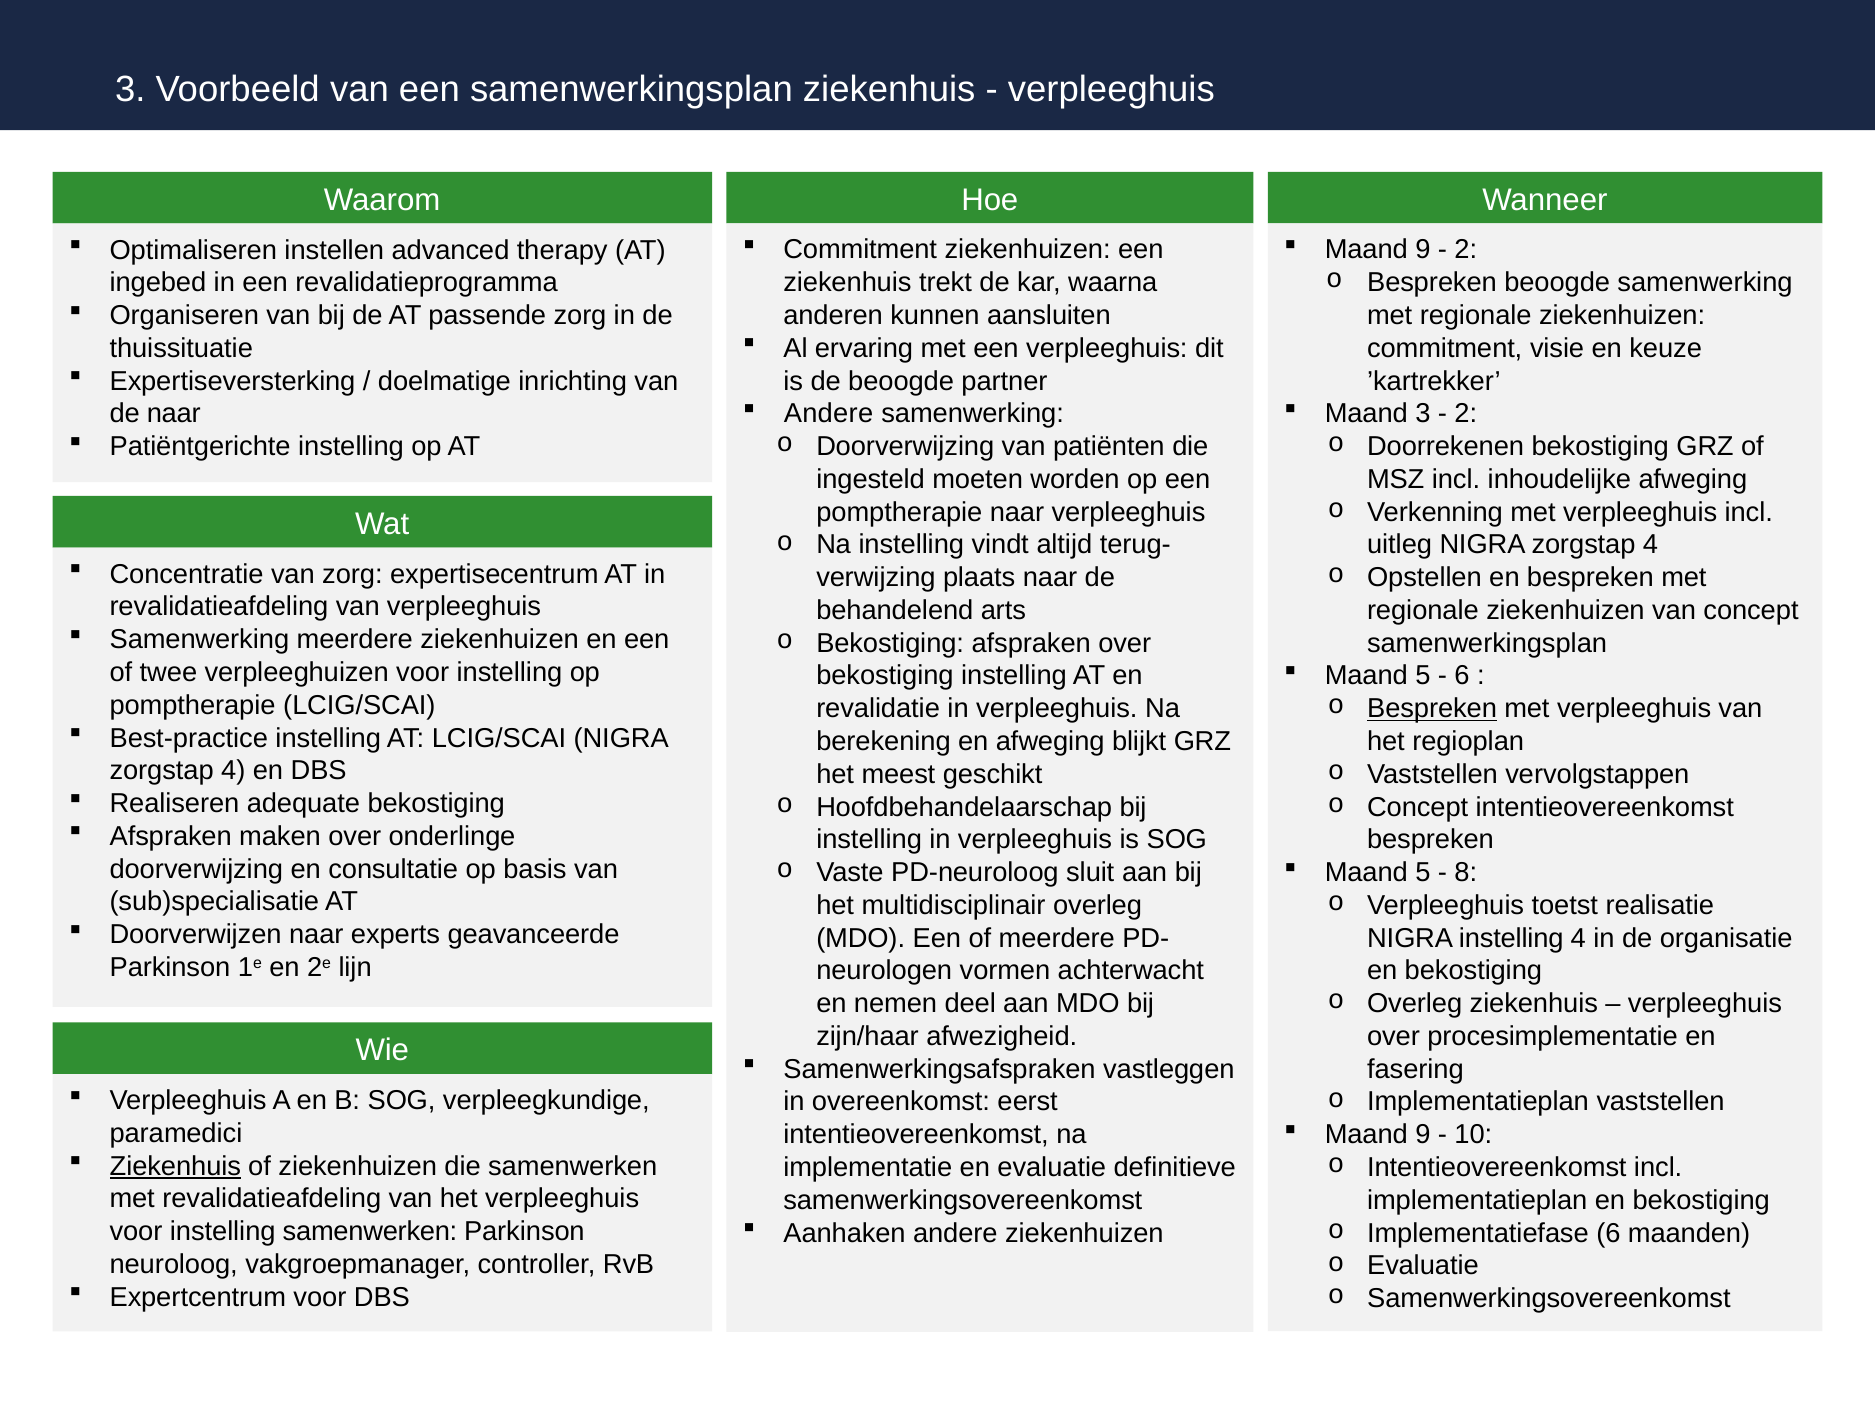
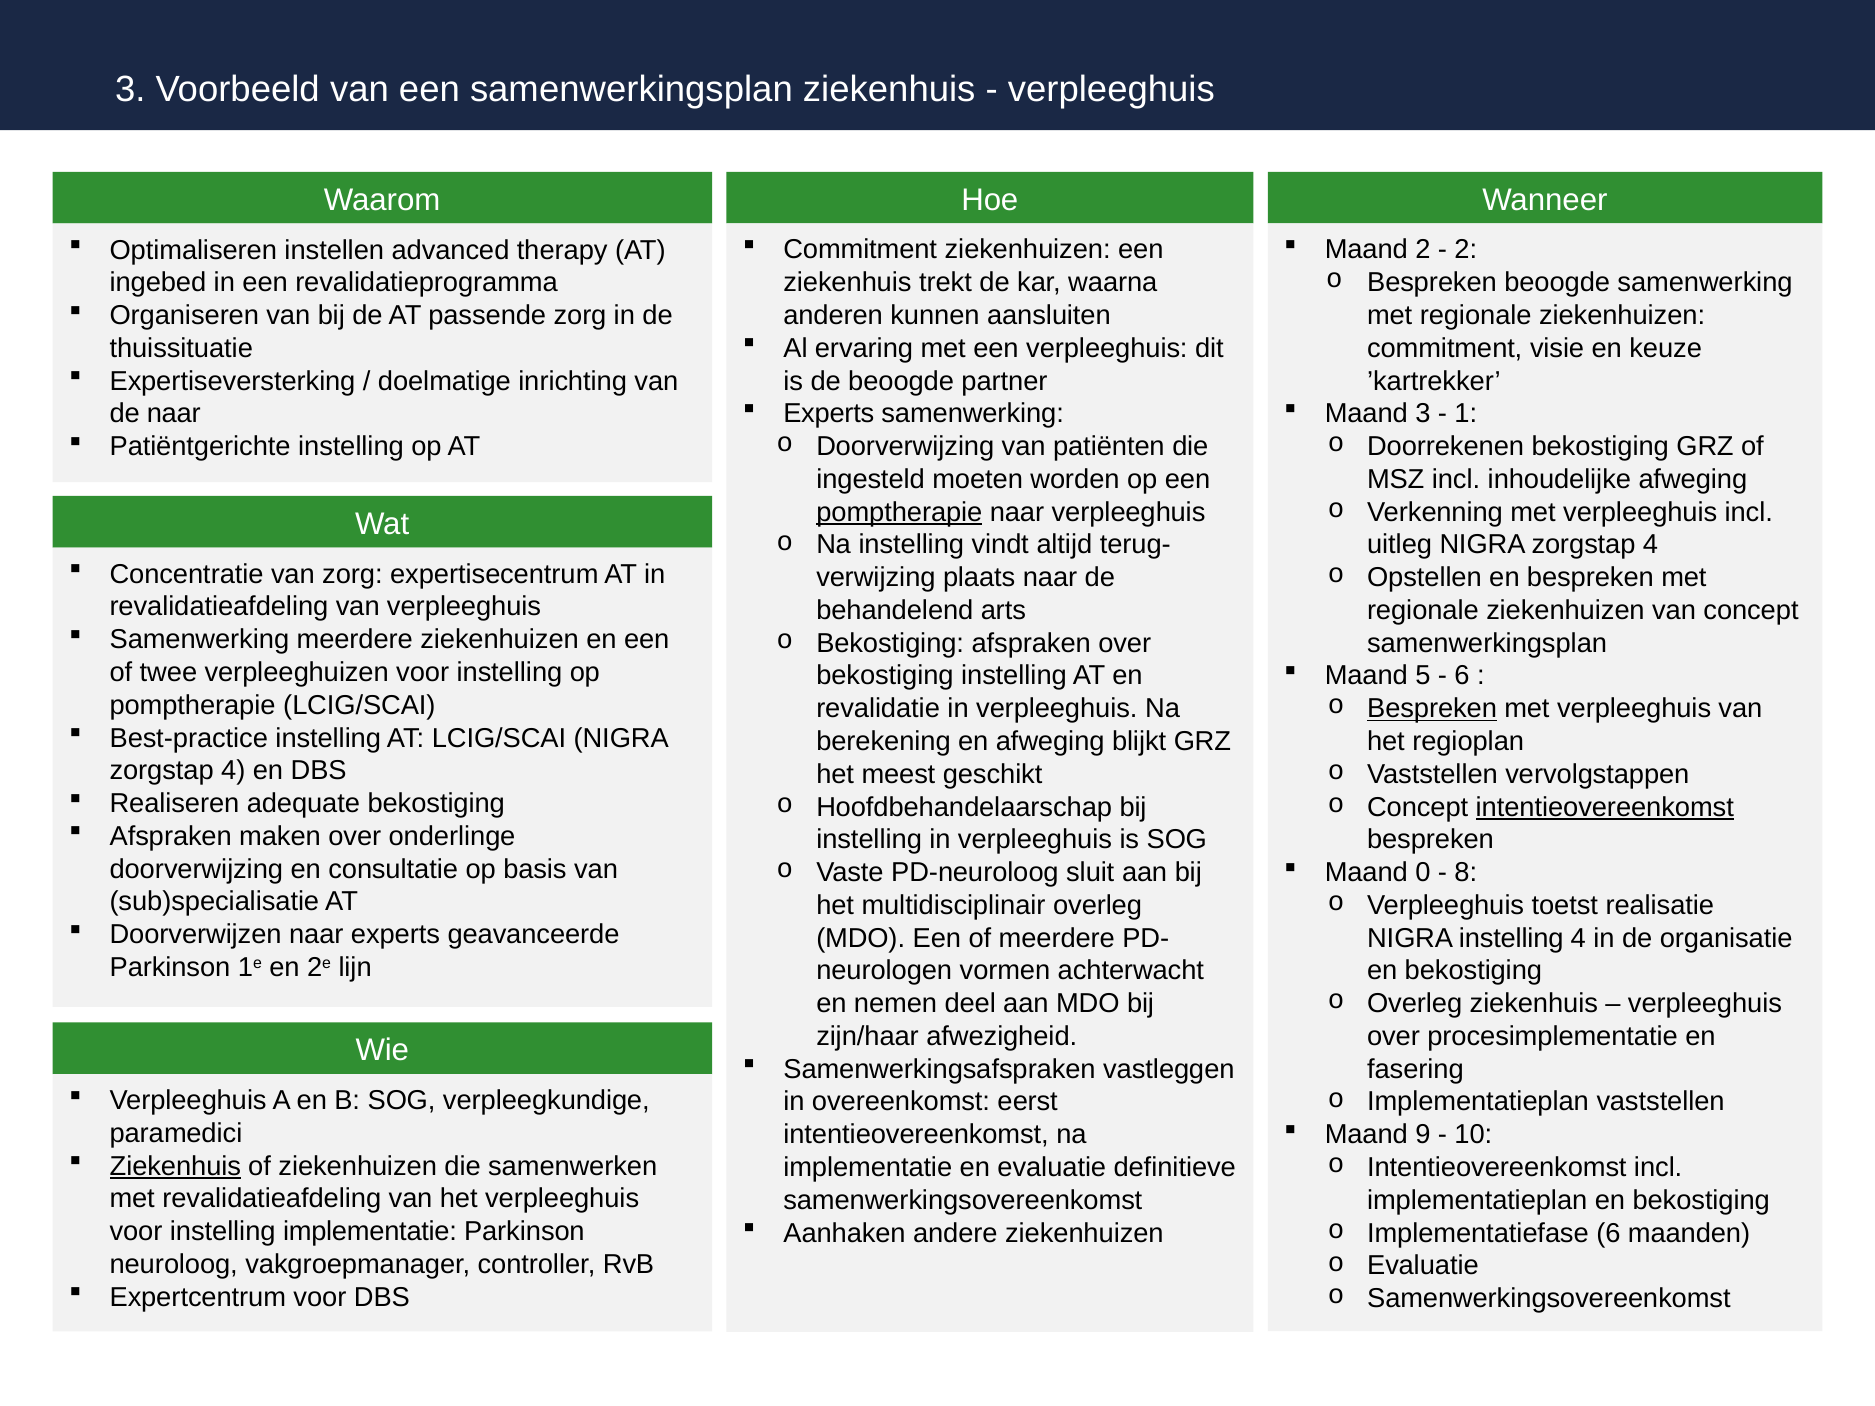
9: 9 -> 2 (1423, 250)
Andere: Andere -> Experts (829, 414)
2: 2 -> 1 (1466, 414)
pomptherapie underline: none -> present (899, 512)
intentieovereenkomst underline: none -> present (1605, 807)
5: 5 -> 0 (1423, 873)
instelling samenwerken: samenwerken -> implementatie (370, 1232)
